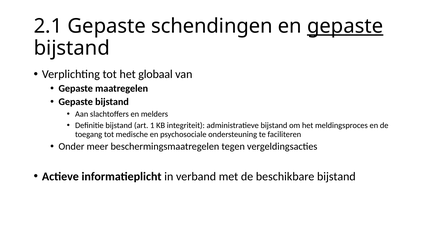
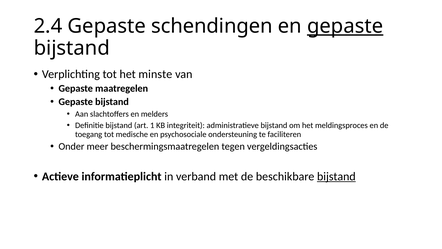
2.1: 2.1 -> 2.4 (48, 26)
globaal: globaal -> minste (155, 74)
bijstand underline: none -> present (336, 176)
